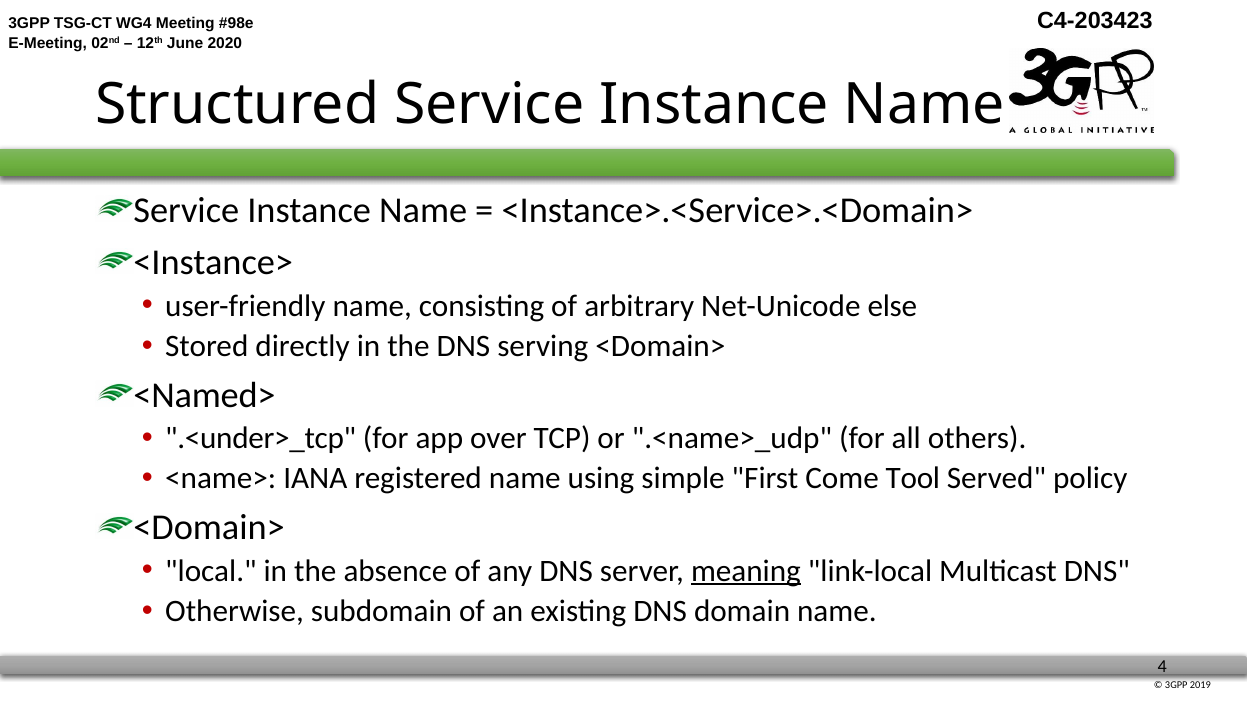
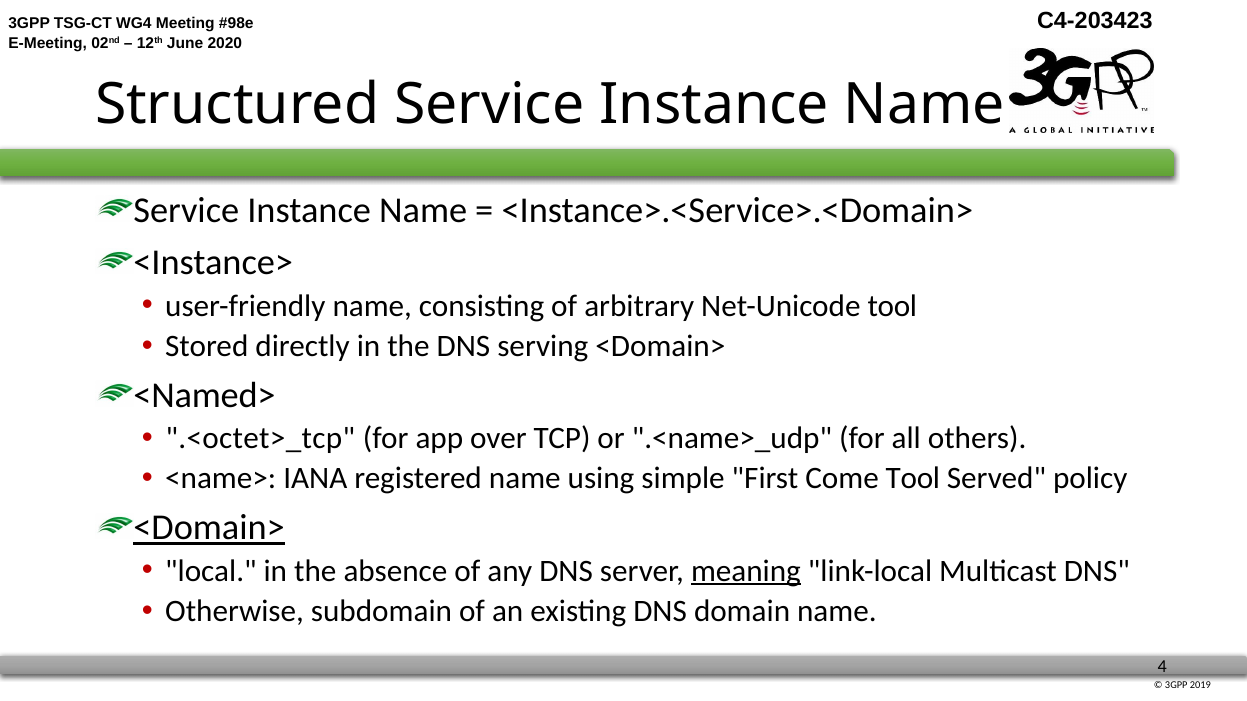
Net-Unicode else: else -> tool (892, 306)
.<under>_tcp: .<under>_tcp -> .<octet>_tcp (260, 439)
<Domain> underline: none -> present (209, 528)
